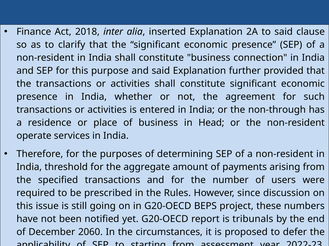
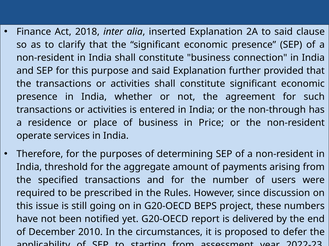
Head: Head -> Price (211, 123)
tribunals: tribunals -> delivered (253, 220)
2060: 2060 -> 2010 (90, 233)
